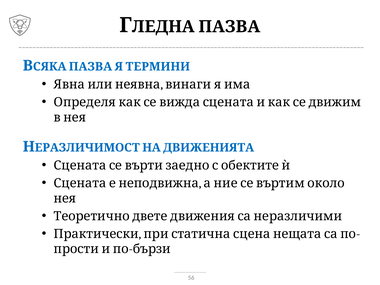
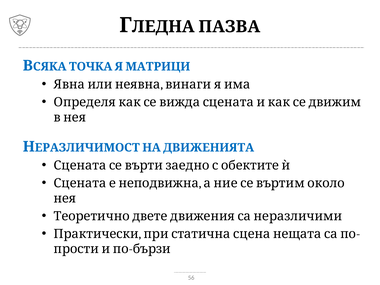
ПАЗВА: ПАЗВА -> ТОЧКА (91, 67)
ТЕРМИНИ: ТЕРМИНИ -> МАТРИЦИ (158, 67)
